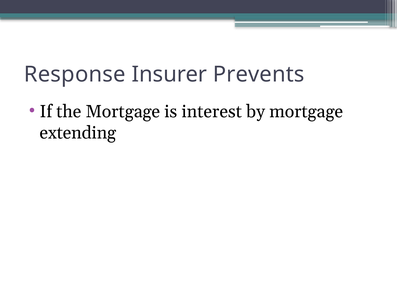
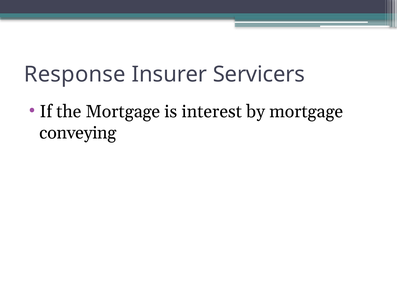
Prevents: Prevents -> Servicers (259, 74)
extending: extending -> conveying (78, 133)
